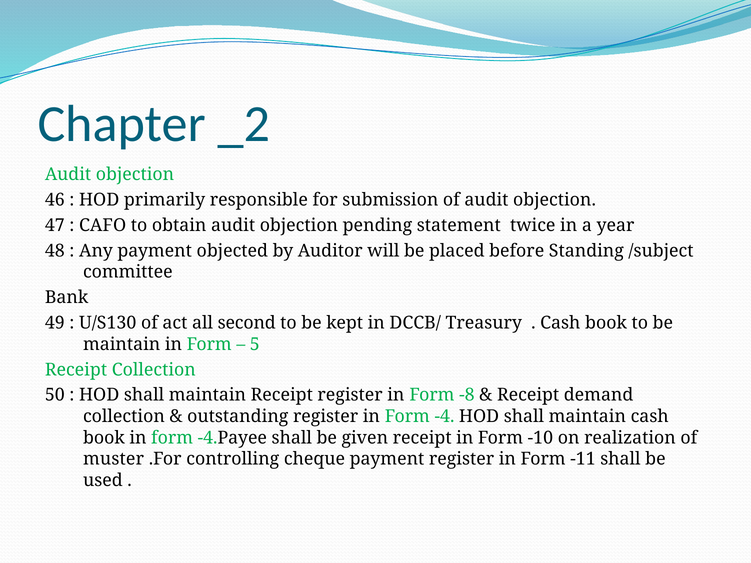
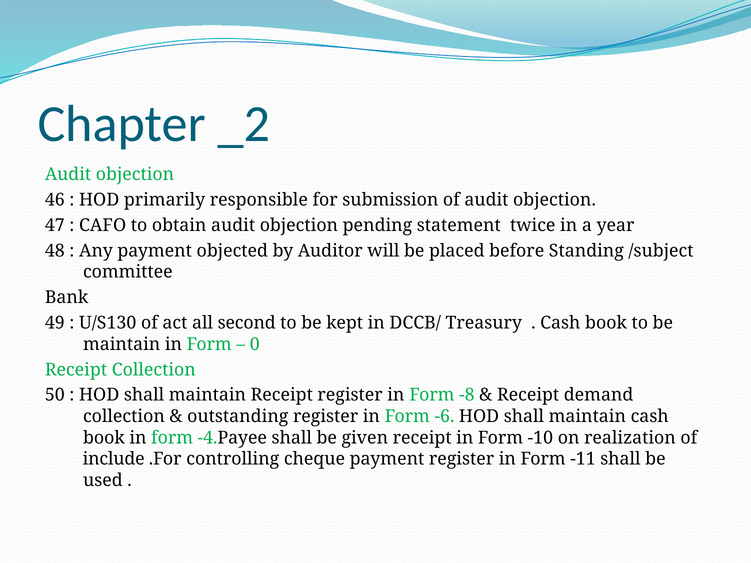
5: 5 -> 0 (255, 344)
-4: -4 -> -6 (445, 417)
muster: muster -> include (114, 459)
